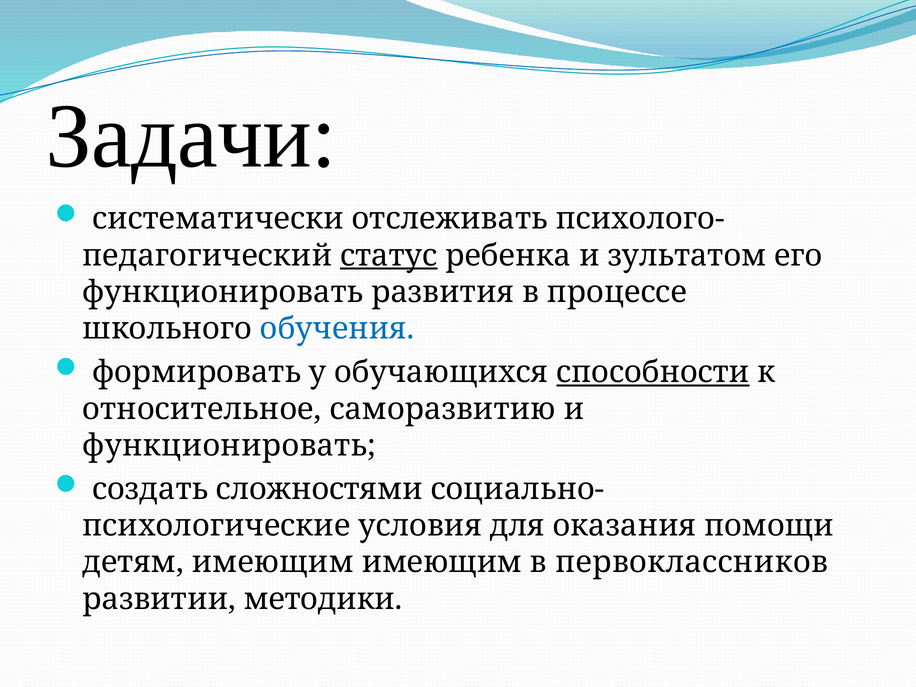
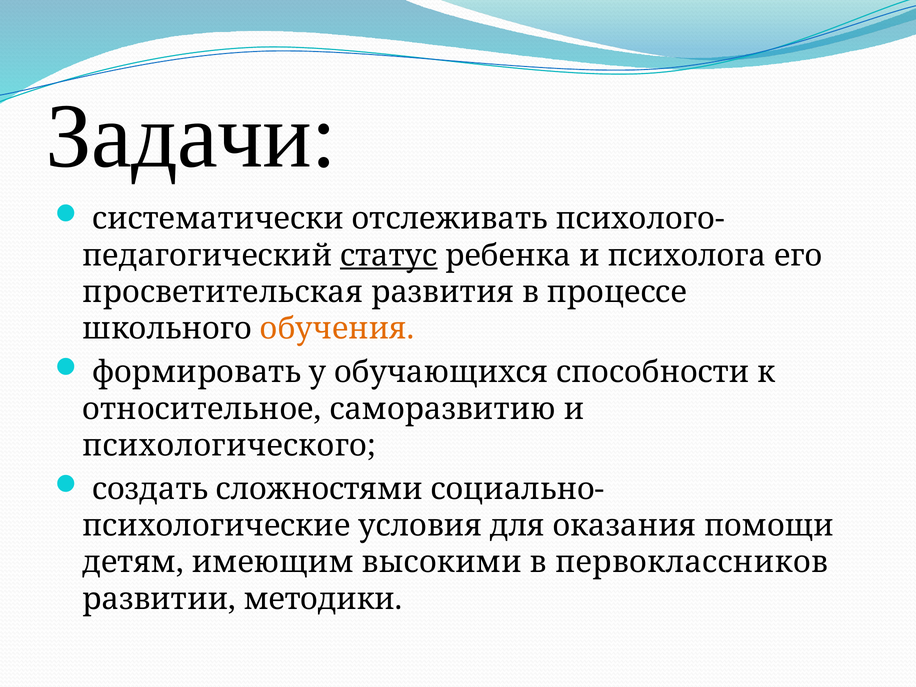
зультатом: зультатом -> психолога (687, 255)
функционировать: функционировать -> просветительская (223, 292)
обучения colour: blue -> orange (337, 329)
способности underline: present -> none (653, 372)
функционировать: функционировать -> психологического (229, 446)
имеющим имеющим: имеющим -> высокими (442, 562)
